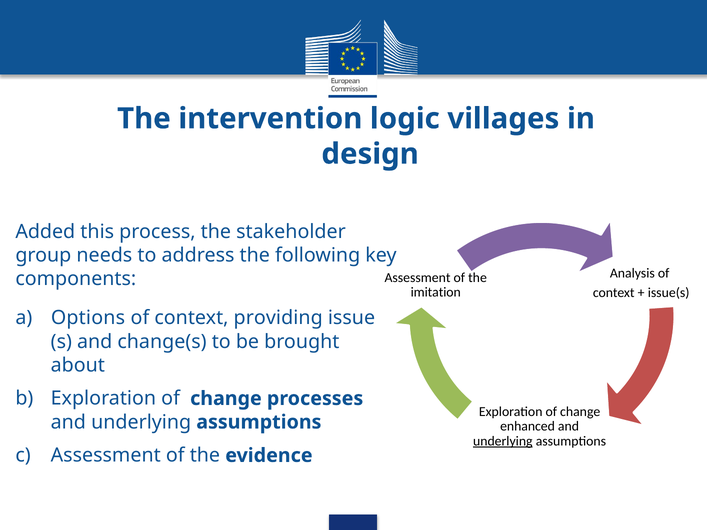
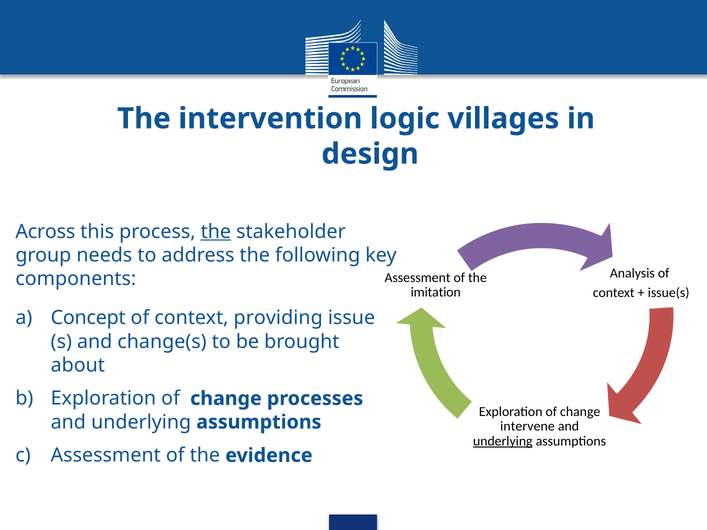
Added: Added -> Across (45, 232)
the underline: none -> present (216, 232)
Options: Options -> Concept (88, 318)
enhanced: enhanced -> intervene (527, 427)
